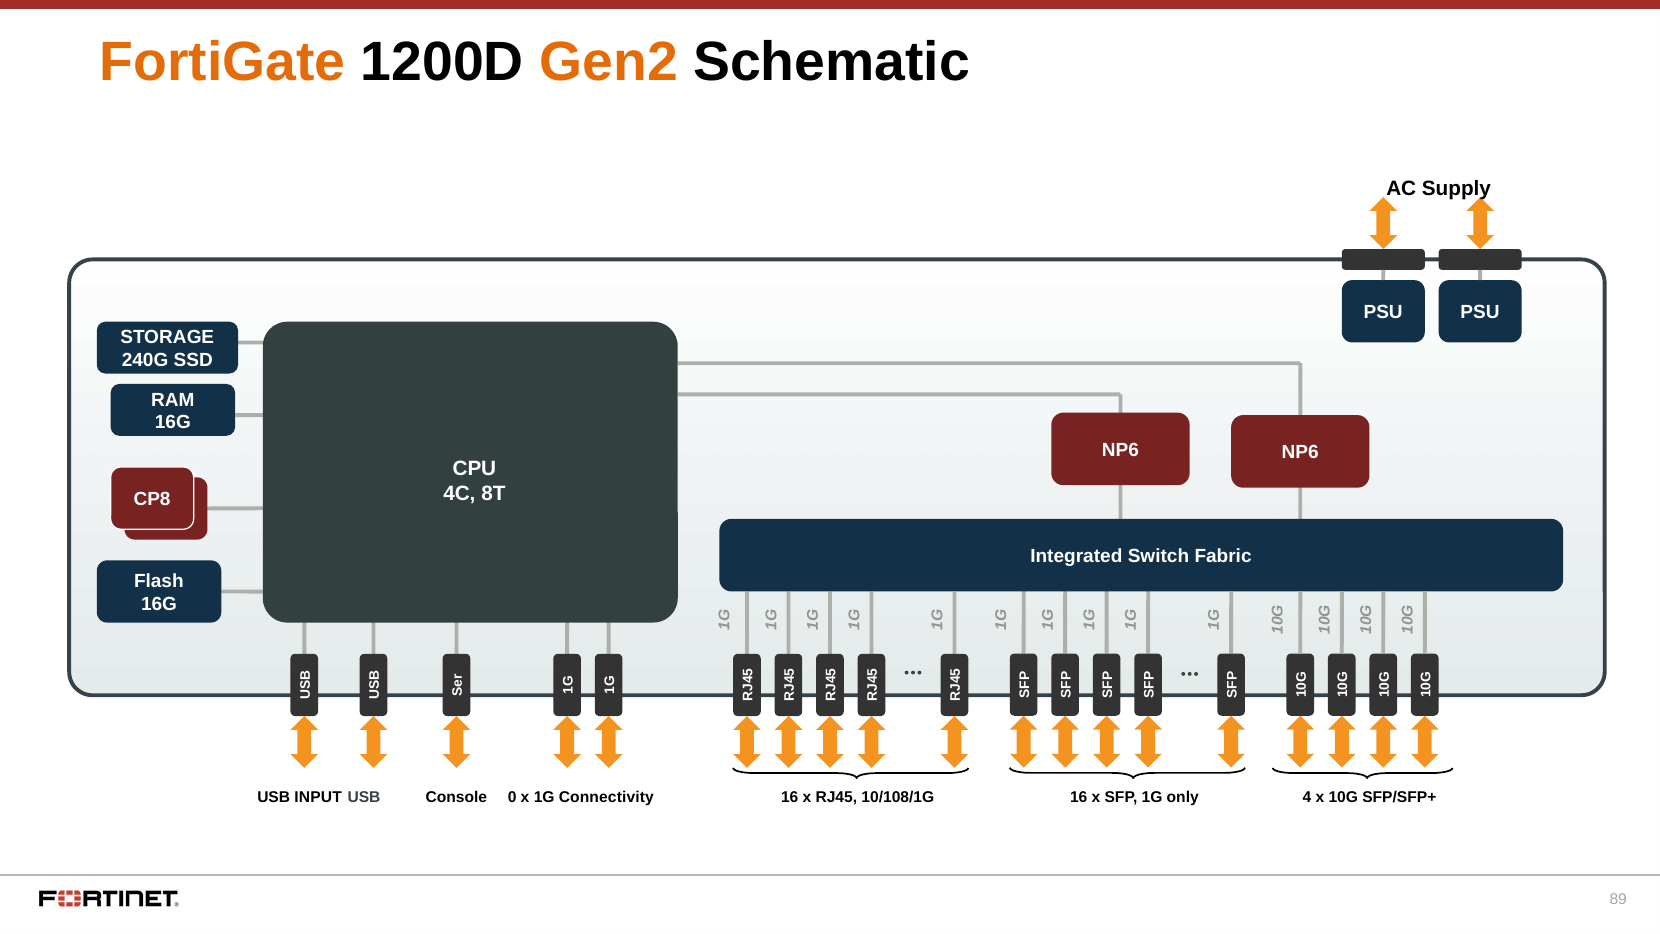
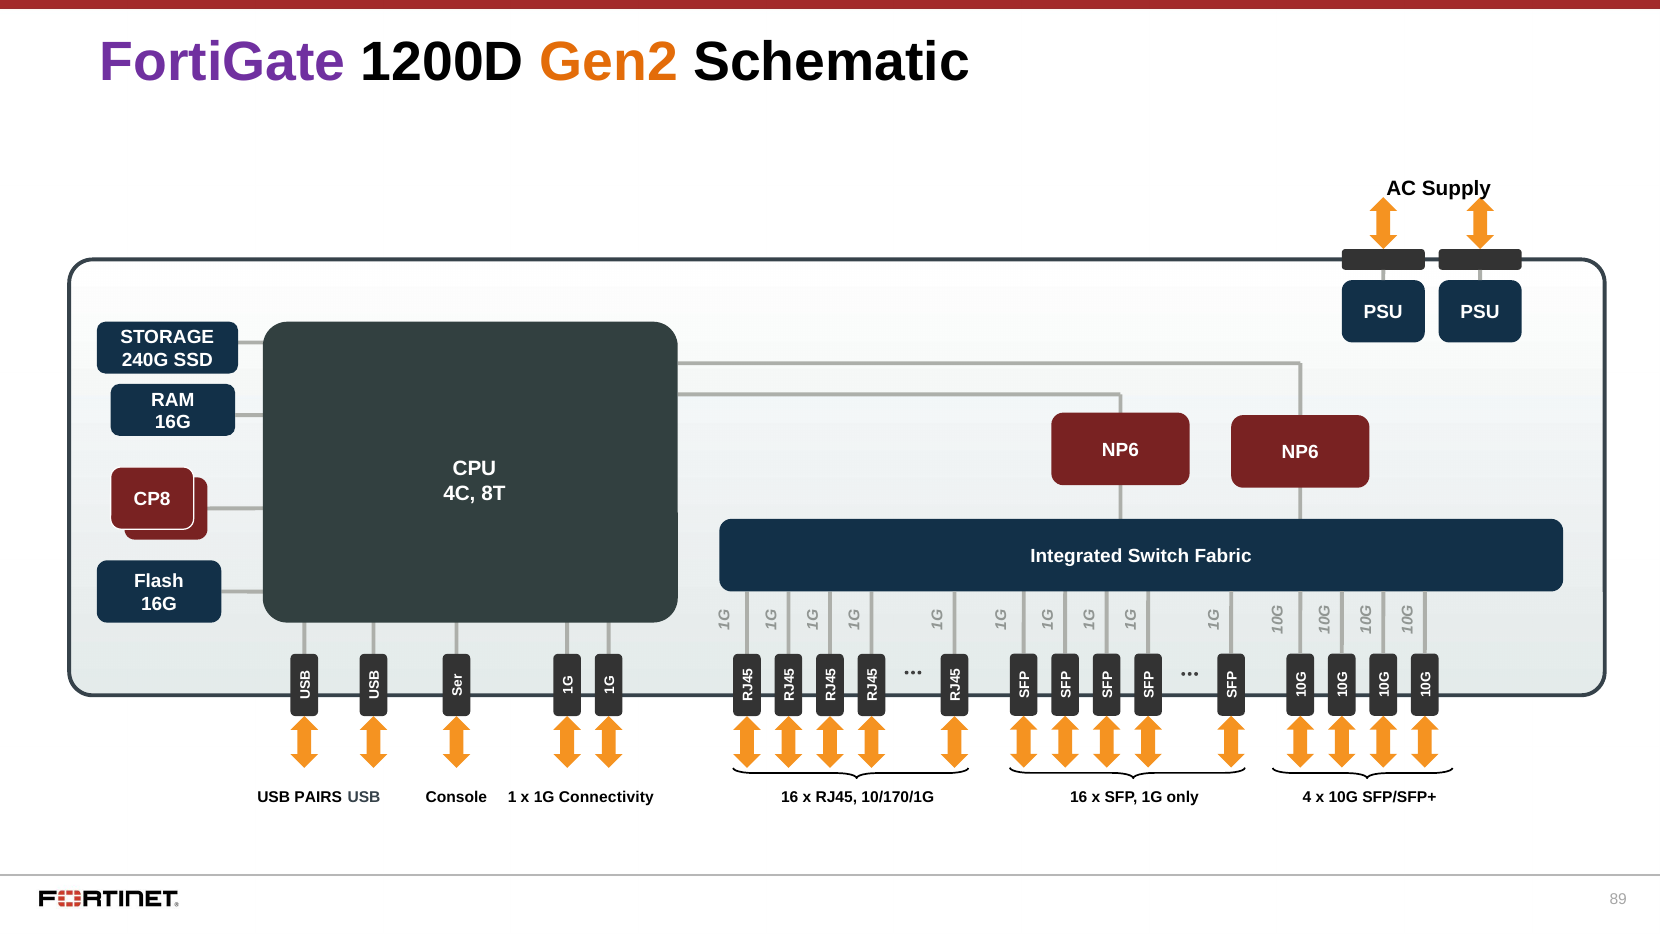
FortiGate colour: orange -> purple (223, 62)
INPUT: INPUT -> PAIRS (318, 797)
Console 0: 0 -> 1 (512, 797)
10/108/1G: 10/108/1G -> 10/170/1G (898, 797)
